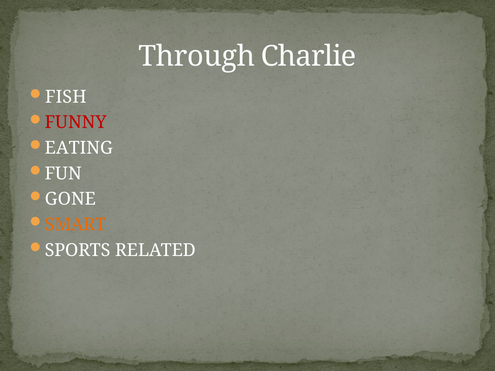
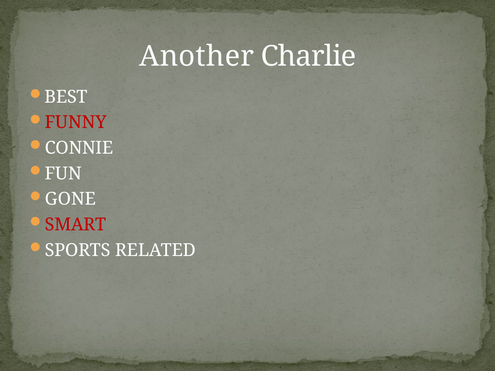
Through: Through -> Another (197, 56)
FISH: FISH -> BEST (66, 97)
EATING: EATING -> CONNIE (79, 148)
SMART colour: orange -> red (76, 225)
